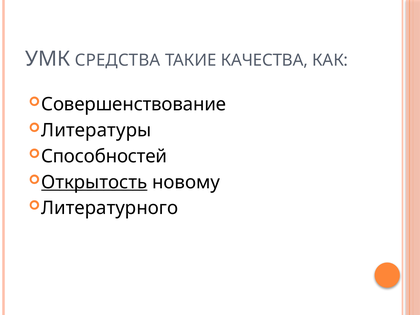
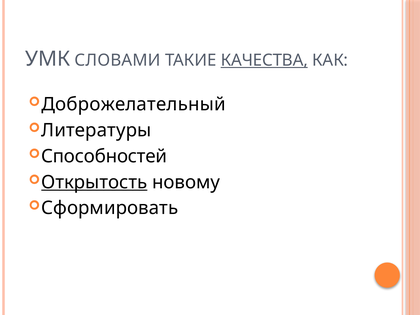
СРЕДСТВА: СРЕДСТВА -> СЛОВАМИ (118, 60)
КАЧЕСТВА underline: none -> present (264, 60)
Совершенствование: Совершенствование -> Доброжелательный (134, 104)
Литературного: Литературного -> Сформировать (110, 208)
